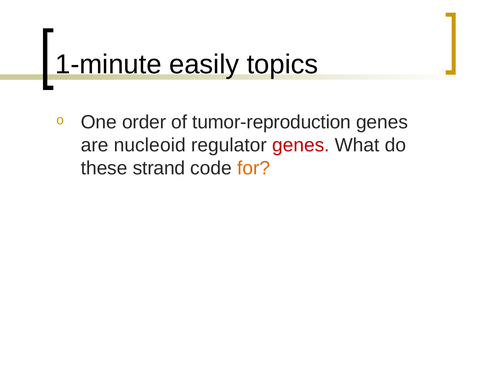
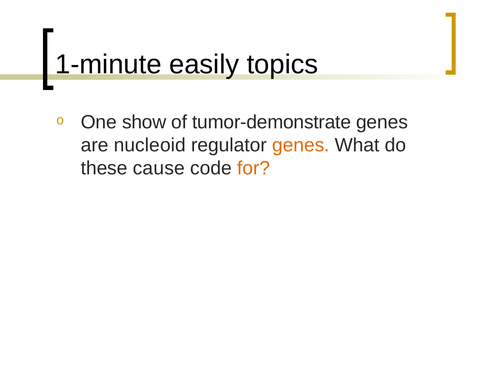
order: order -> show (144, 122)
tumor-reproduction: tumor-reproduction -> tumor-demonstrate (272, 122)
genes colour: red -> orange (301, 145)
strand: strand -> cause (159, 168)
